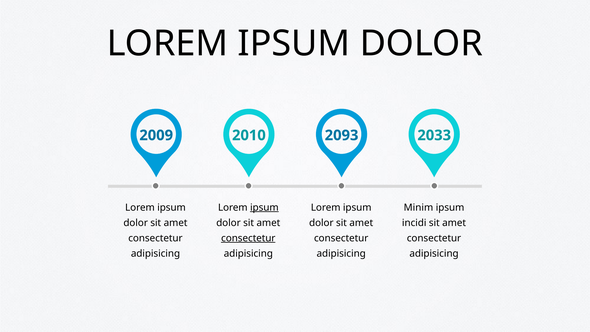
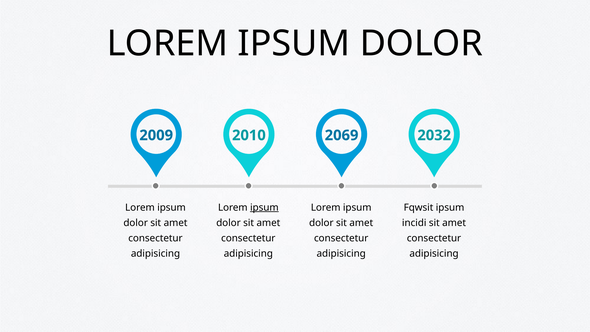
2093: 2093 -> 2069 (342, 135)
2033: 2033 -> 2032 (434, 135)
Minim: Minim -> Fqwsit (419, 207)
consectetur underline: present -> none (248, 238)
